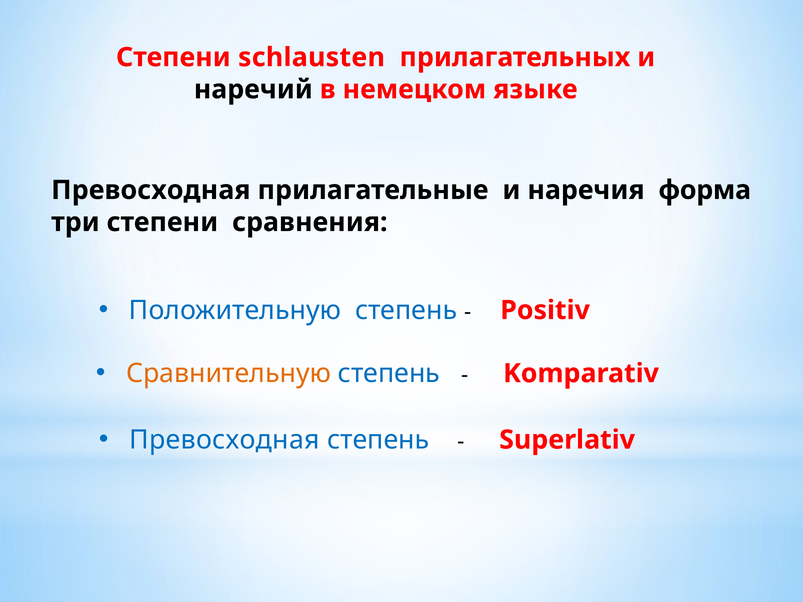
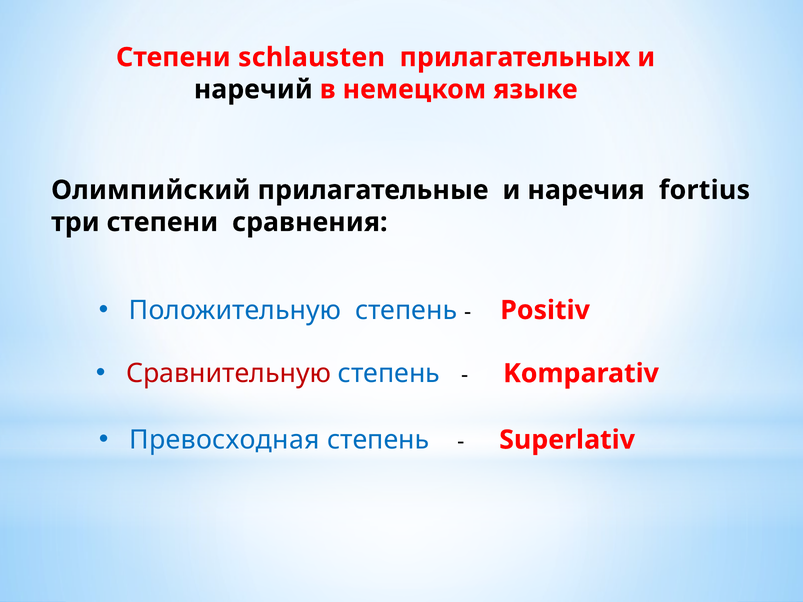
Превосходная: Превосходная -> Олимпийский (151, 190)
форма: форма -> fortius (704, 190)
Сравнительную colour: orange -> red (229, 374)
